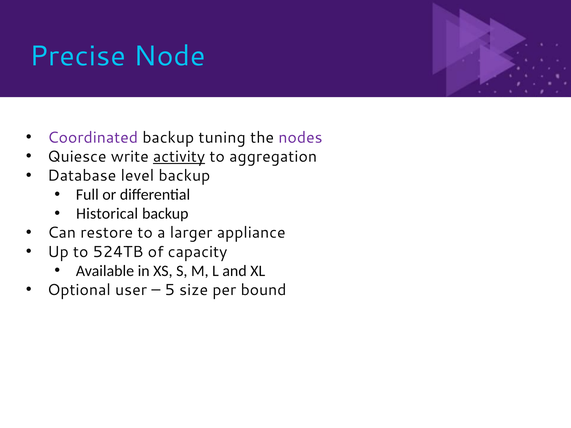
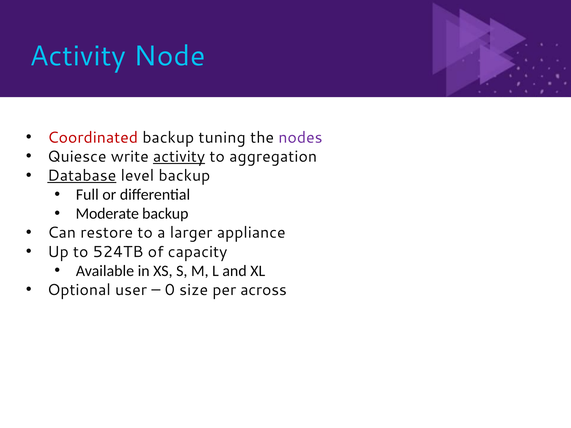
Precise: Precise -> Activity (78, 56)
Coordinated colour: purple -> red (93, 138)
Database underline: none -> present (82, 176)
Historical: Historical -> Moderate (107, 214)
5: 5 -> 0 (170, 290)
bound: bound -> across (264, 290)
